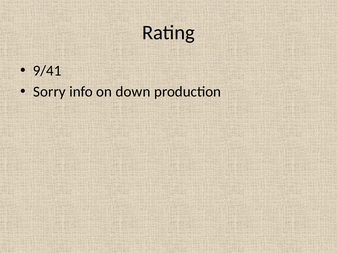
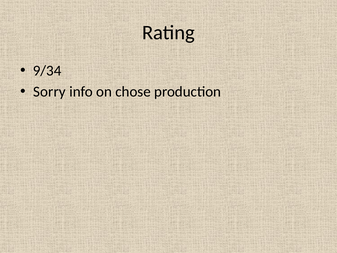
9/41: 9/41 -> 9/34 (47, 71)
down: down -> chose (133, 92)
